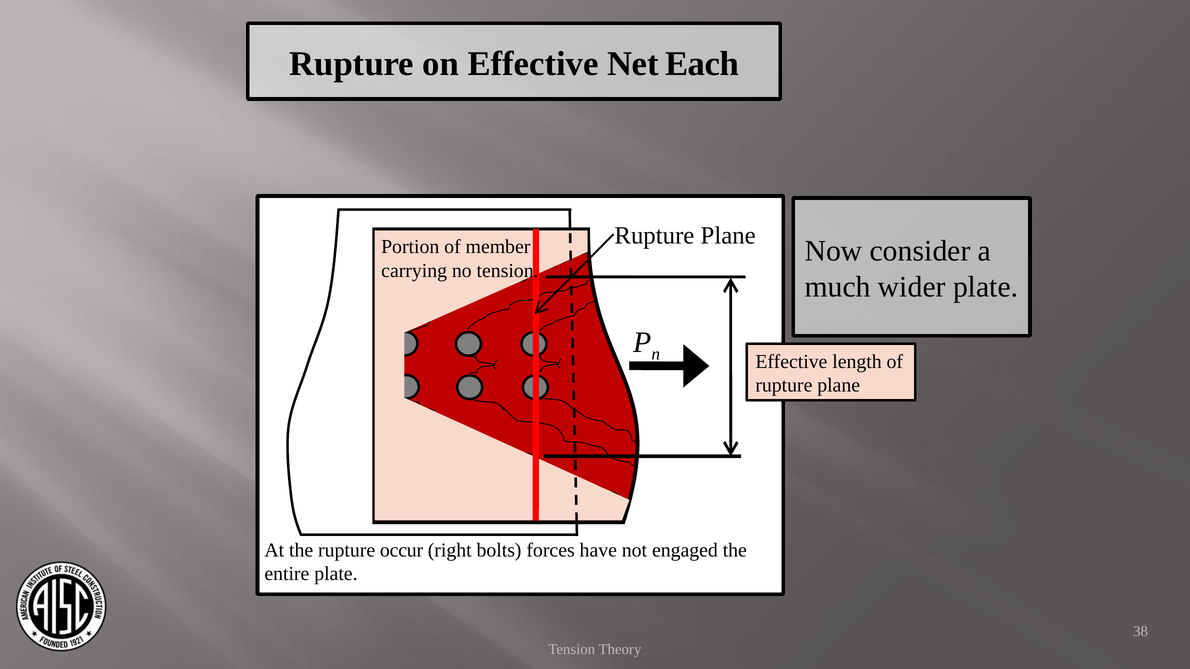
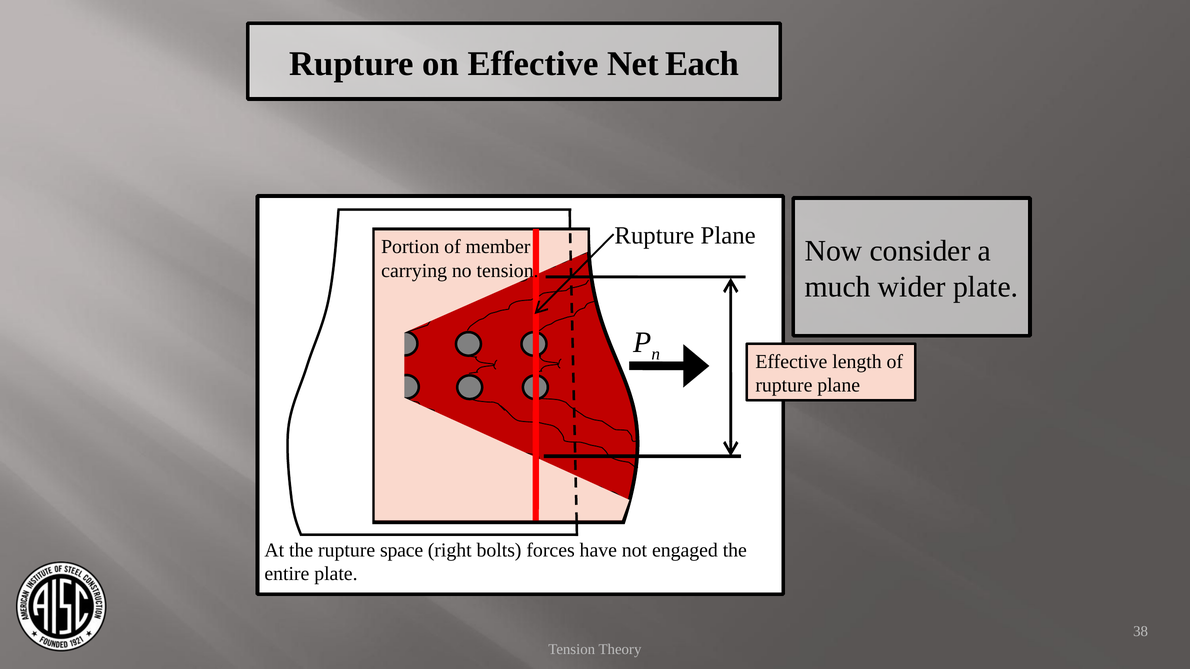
occur: occur -> space (402, 550)
